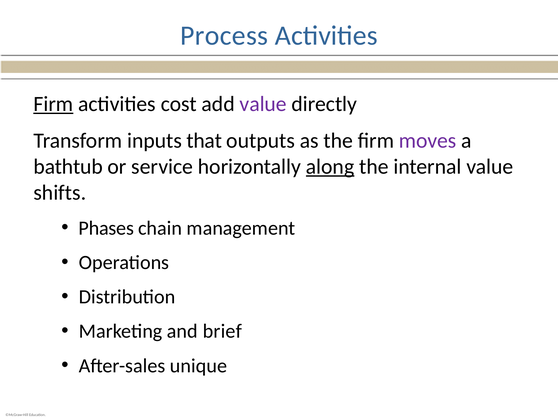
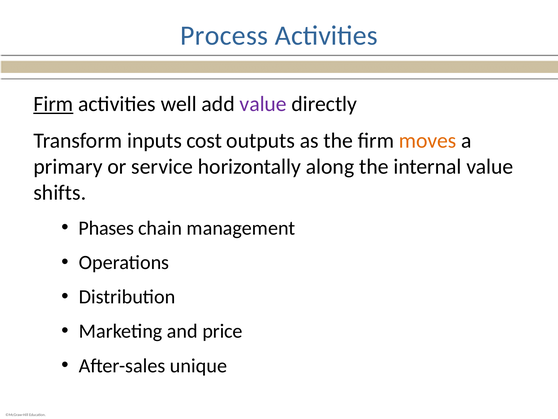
cost: cost -> well (179, 104)
that: that -> cost (204, 140)
moves colour: purple -> orange (428, 140)
bathtub: bathtub -> primary (68, 166)
along underline: present -> none (330, 166)
brief: brief -> price (222, 331)
